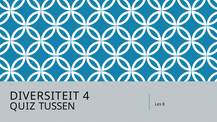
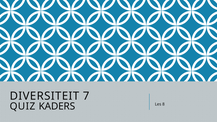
4: 4 -> 7 (86, 96)
TUSSEN: TUSSEN -> KADERS (57, 106)
